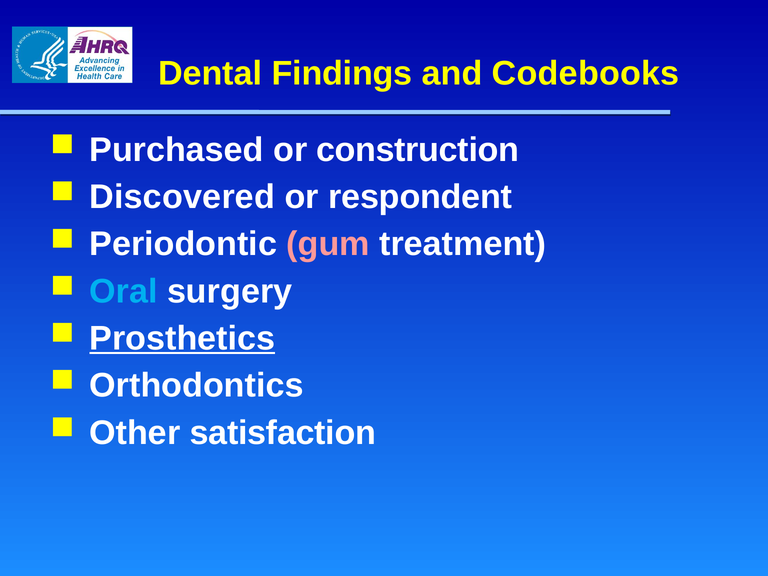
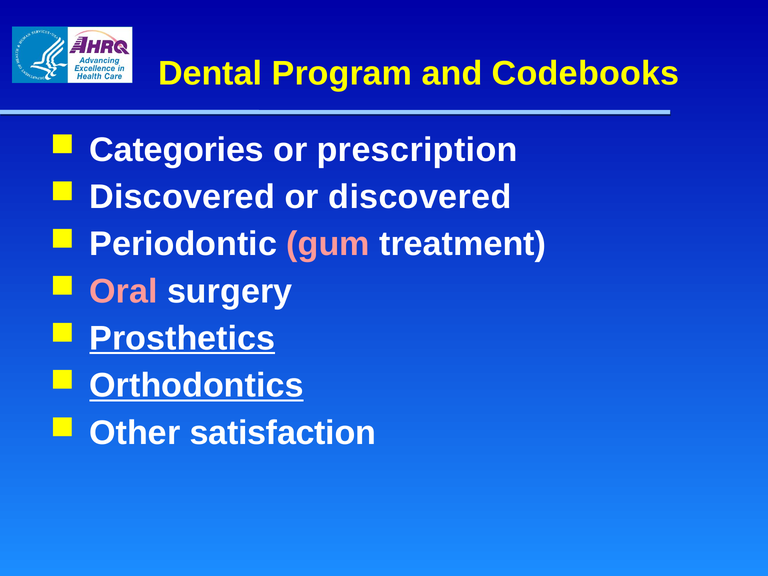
Findings: Findings -> Program (342, 74)
Purchased: Purchased -> Categories (177, 150)
construction: construction -> prescription (417, 150)
or respondent: respondent -> discovered (420, 197)
Oral colour: light blue -> pink (123, 291)
Orthodontics underline: none -> present (196, 386)
